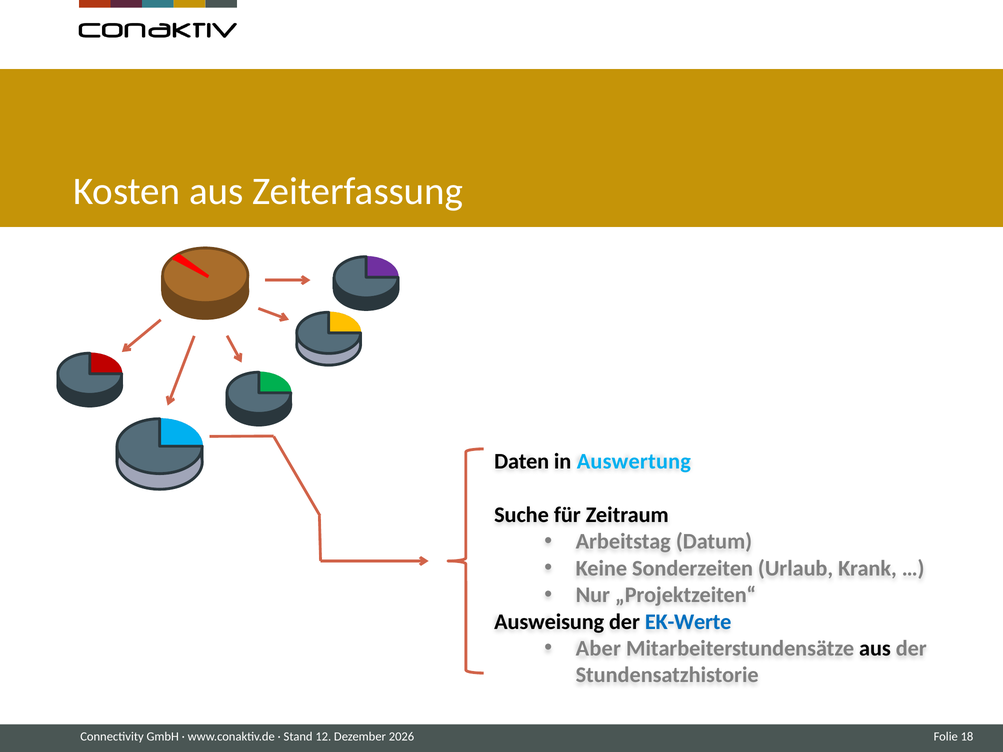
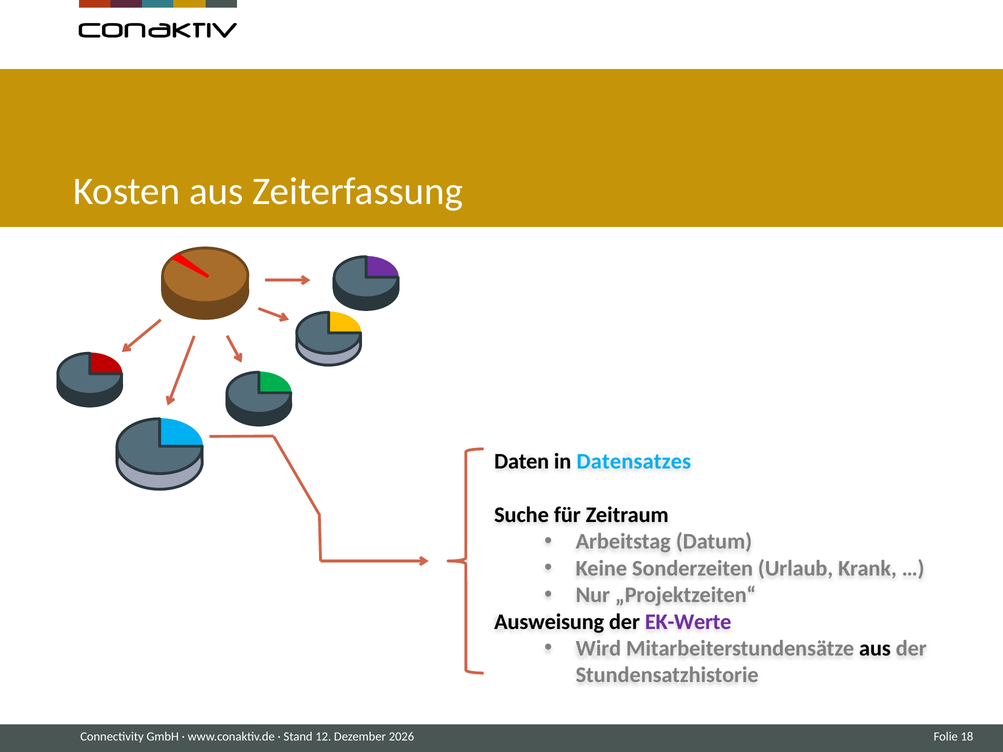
Auswertung: Auswertung -> Datensatzes (634, 461)
EK-Werte colour: blue -> purple (688, 622)
Aber: Aber -> Wird (598, 649)
